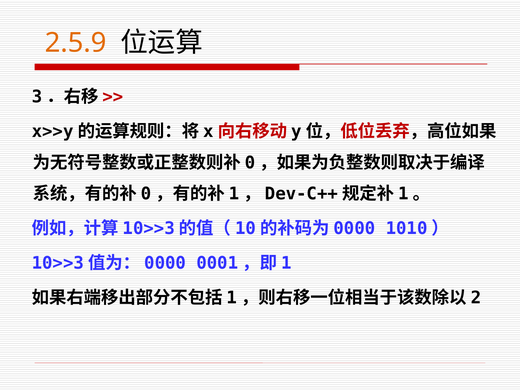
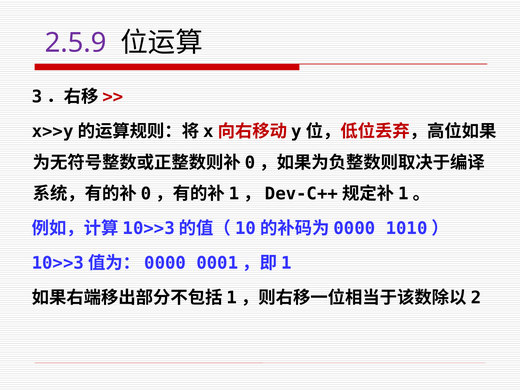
2.5.9 colour: orange -> purple (76, 43)
